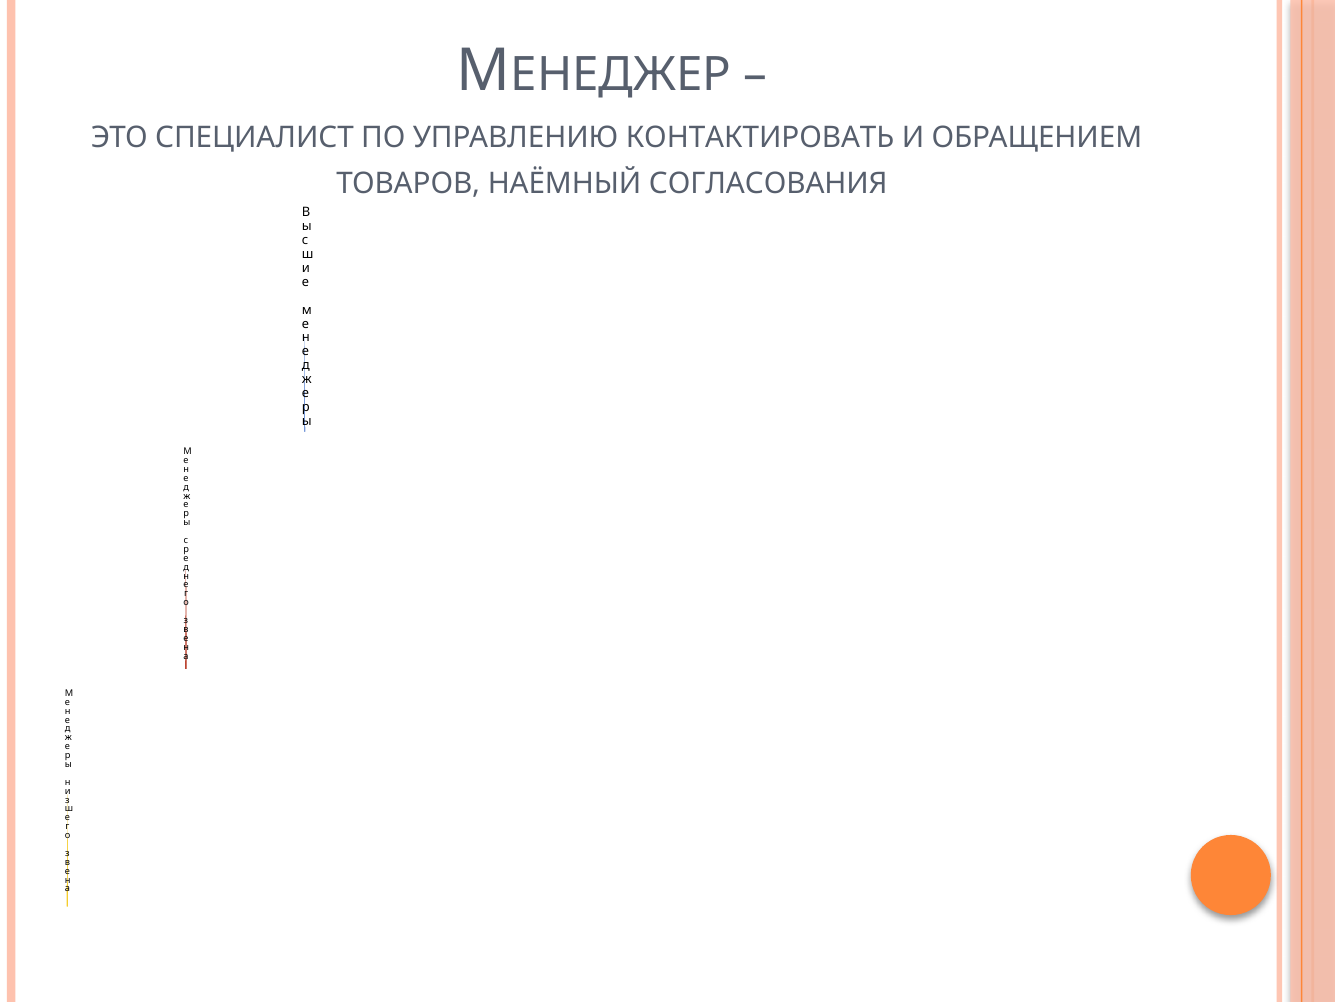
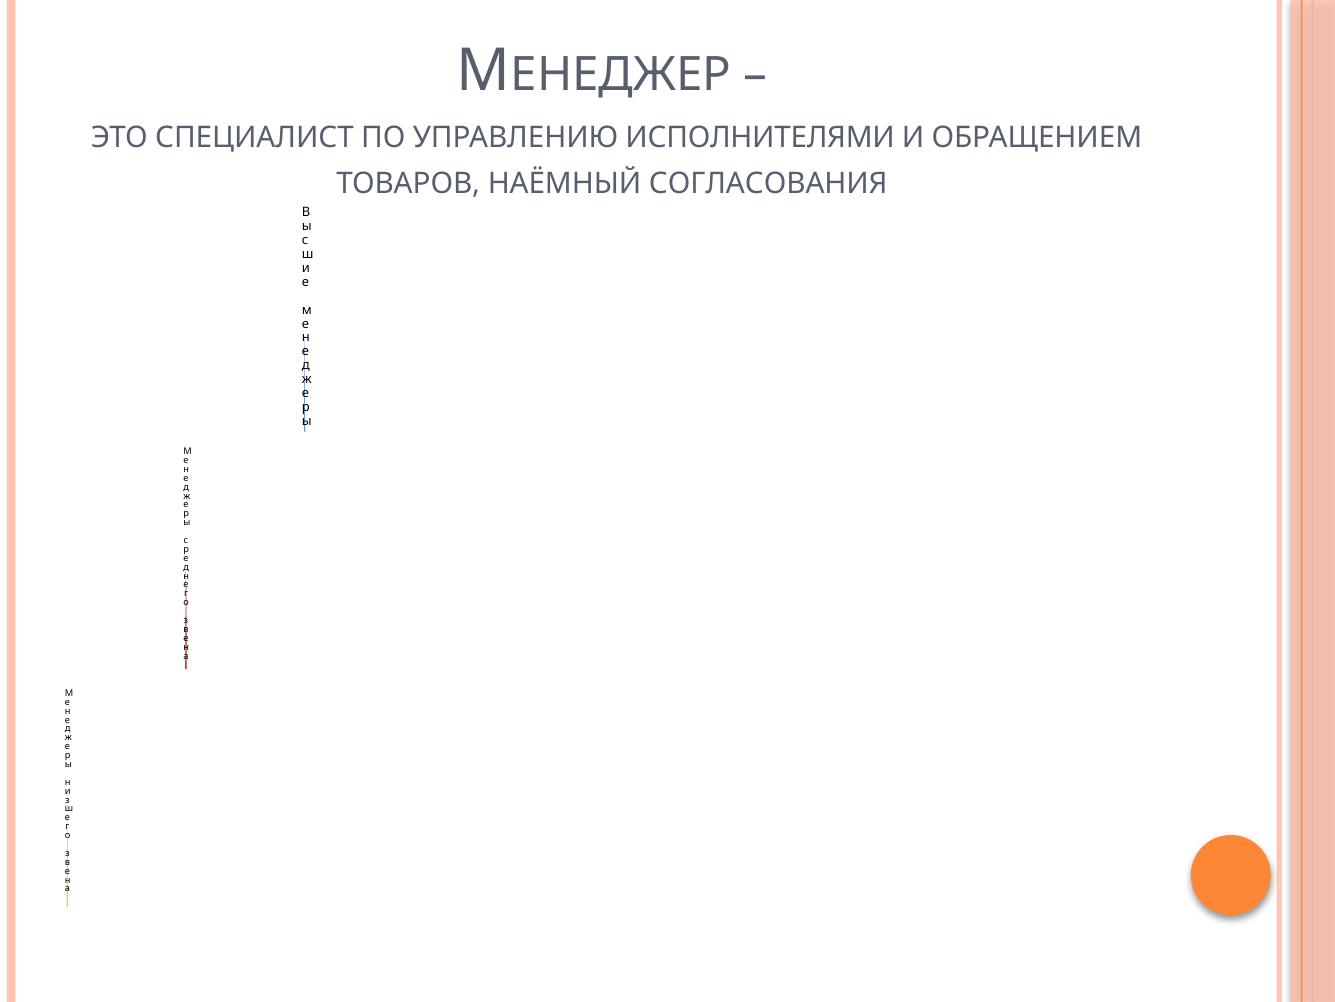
КОНТАКТИРОВАТЬ: КОНТАКТИРОВАТЬ -> ИСПОЛНИТЕЛЯМИ (760, 137)
